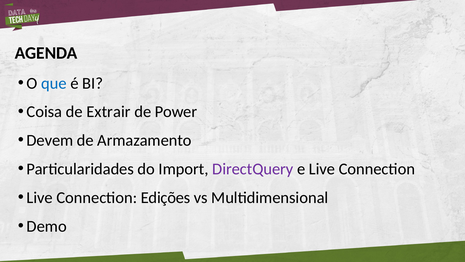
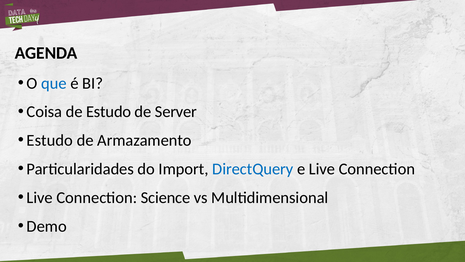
de Extrair: Extrair -> Estudo (109, 112)
Power: Power -> Server (176, 112)
Devem: Devem -> Estudo (50, 140)
DirectQuery colour: purple -> blue (253, 169)
Edições: Edições -> Science (166, 197)
